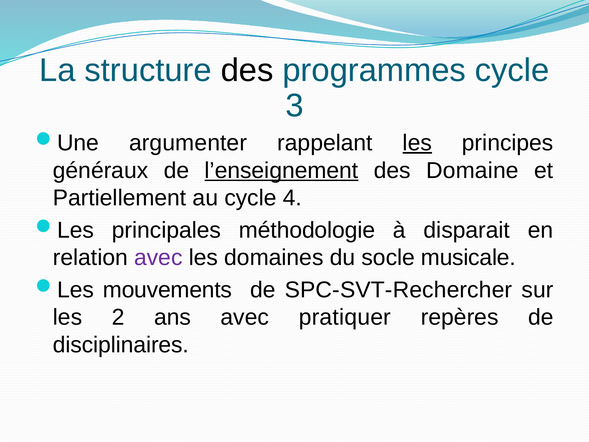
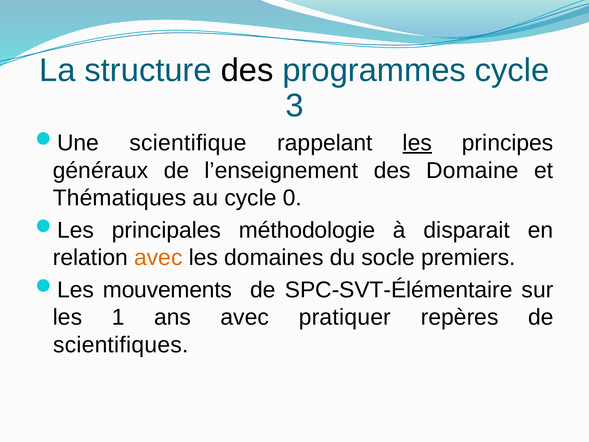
argumenter: argumenter -> scientifique (188, 143)
l’enseignement underline: present -> none (281, 170)
Partiellement: Partiellement -> Thématiques (120, 198)
4: 4 -> 0 (292, 198)
avec colour: purple -> orange (158, 258)
musicale: musicale -> premiers (468, 258)
SPC-SVT-Rechercher: SPC-SVT-Rechercher -> SPC-SVT-Élémentaire (399, 290)
2: 2 -> 1 (118, 317)
disciplinaires: disciplinaires -> scientifiques (121, 345)
